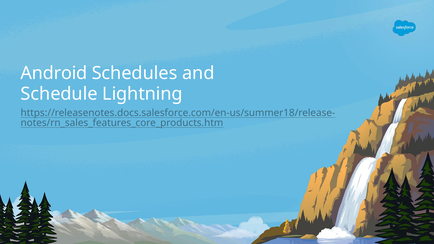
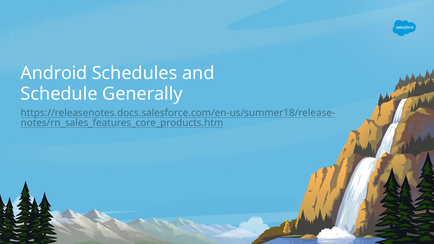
Lightning: Lightning -> Generally (142, 94)
